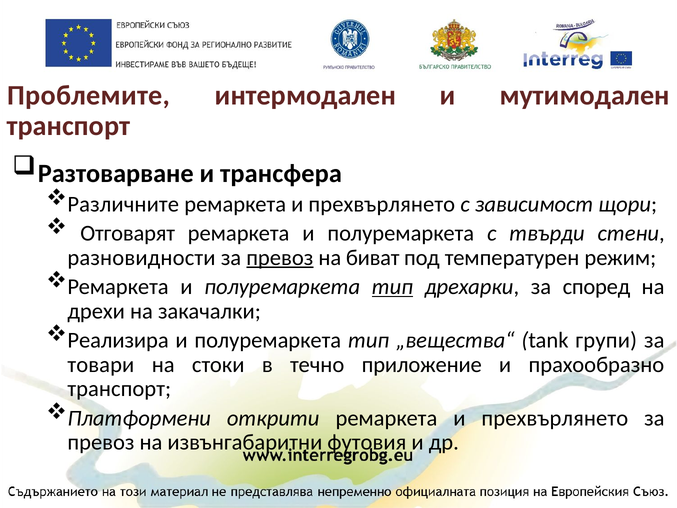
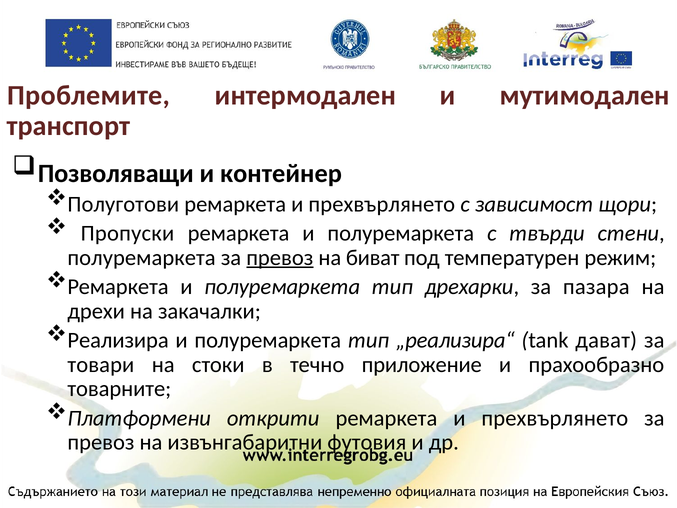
Разтоварване: Разтоварване -> Позволяващи (116, 173)
трансфера: трансфера -> контейнер (281, 173)
Различните: Различните -> Полуготови (123, 204)
Отговарят: Отговарят -> Пропуски (127, 233)
разновидности: разновидности -> полуремаркета (142, 257)
тип underline: present -> none (392, 287)
според: според -> пазара (596, 287)
„вещества“: „вещества“ -> „реализира“ (455, 340)
групи: групи -> дават (606, 340)
транспорт: транспорт -> товарните (119, 389)
